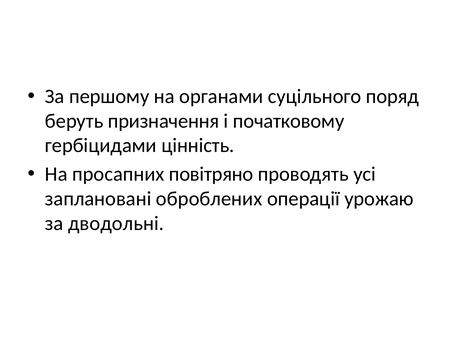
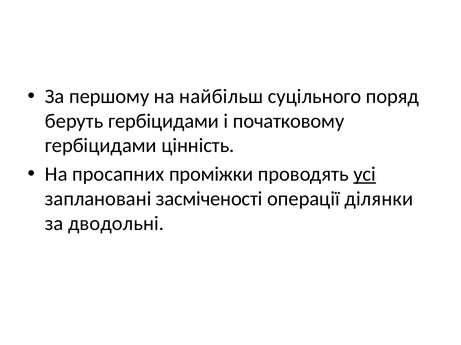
органами: органами -> найбільш (221, 97)
беруть призначення: призначення -> гербіцидами (164, 121)
повітряно: повітряно -> проміжки (211, 175)
усі underline: none -> present (365, 175)
оброблених: оброблених -> засміченості (209, 199)
урожаю: урожаю -> ділянки (379, 199)
